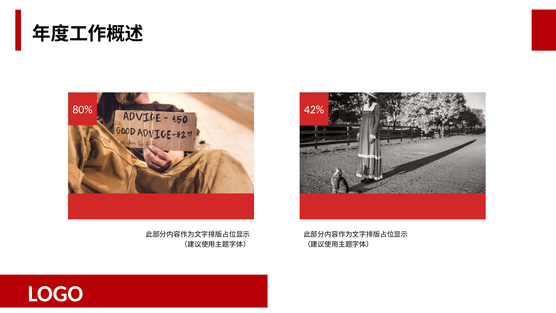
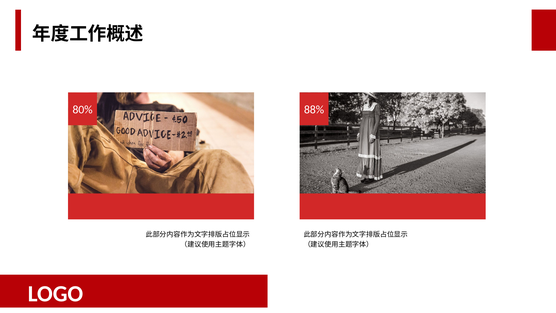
42%: 42% -> 88% (314, 110)
